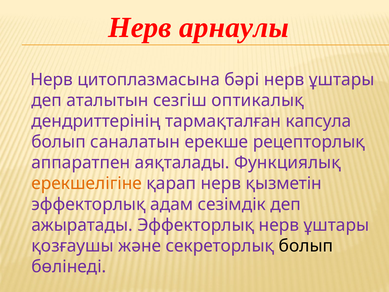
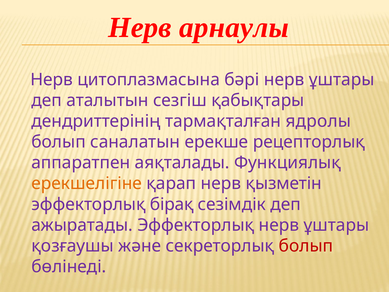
оптикалық: оптикалық -> қабықтары (258, 100)
капсула: капсула -> ядролы (318, 121)
адам: адам -> бірақ (172, 204)
болып colour: black -> red (306, 246)
